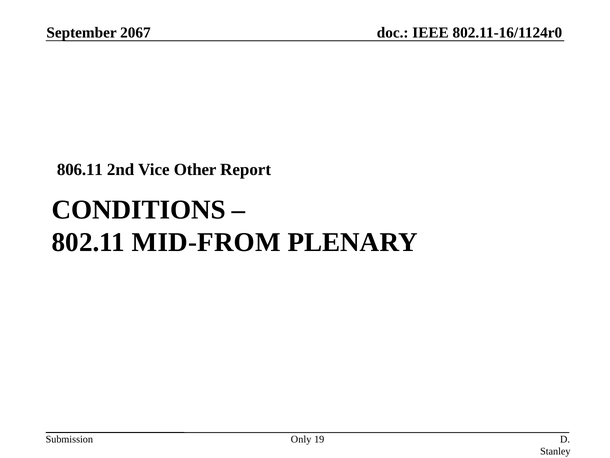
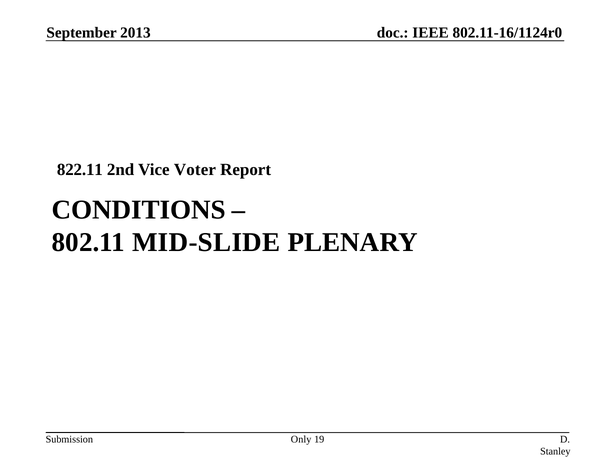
2067: 2067 -> 2013 (135, 33)
806.11: 806.11 -> 822.11 (80, 169)
Other: Other -> Voter (195, 169)
MID-FROM: MID-FROM -> MID-SLIDE (206, 242)
